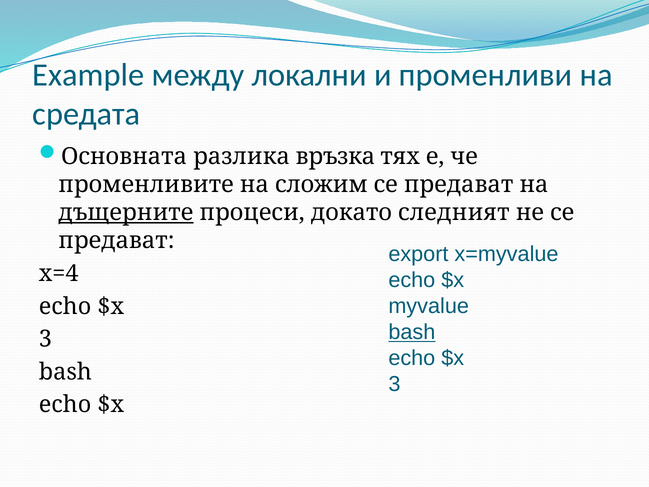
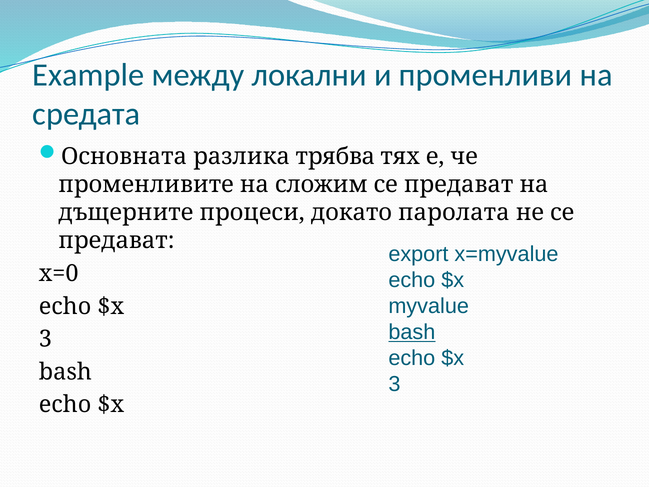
връзка: връзка -> трябва (335, 156)
дъщерните underline: present -> none (126, 212)
следният: следният -> паролата (454, 212)
x=4: x=4 -> x=0 (59, 273)
